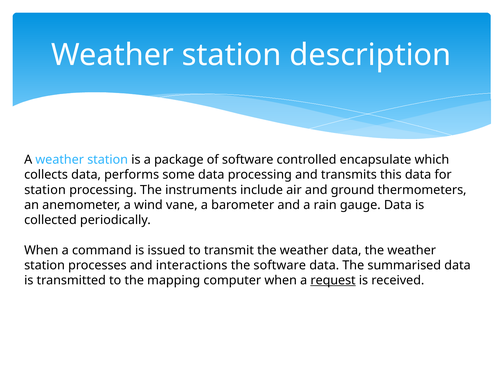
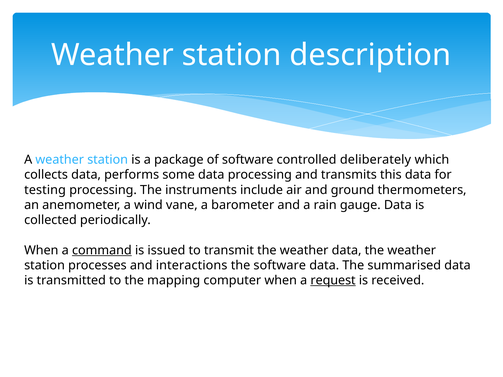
encapsulate: encapsulate -> deliberately (375, 160)
station: station -> testing (45, 190)
command underline: none -> present (102, 250)
